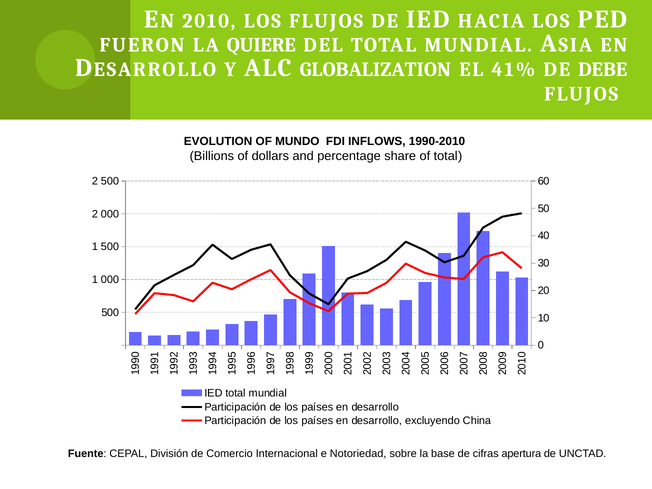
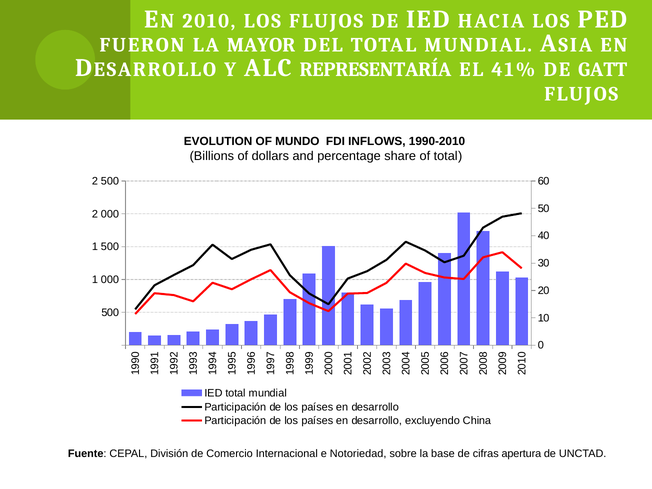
QUIERE: QUIERE -> MAYOR (261, 45)
GLOBALIZATION: GLOBALIZATION -> REPRESENTARÍA (375, 70)
DEBE: DEBE -> GATT (603, 70)
